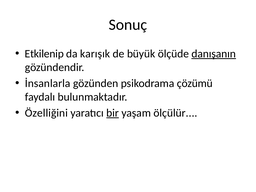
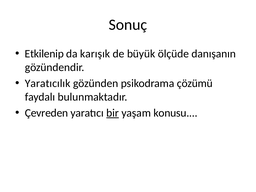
danışanın underline: present -> none (214, 54)
İnsanlarla: İnsanlarla -> Yaratıcılık (48, 83)
Özelliğini: Özelliğini -> Çevreden (46, 113)
ölçülür: ölçülür -> konusu (176, 113)
